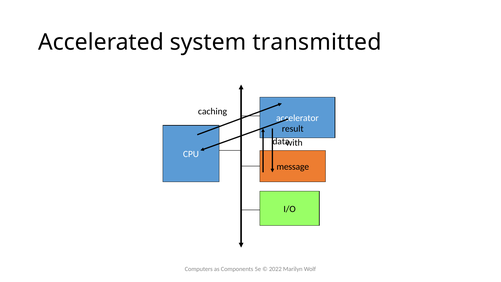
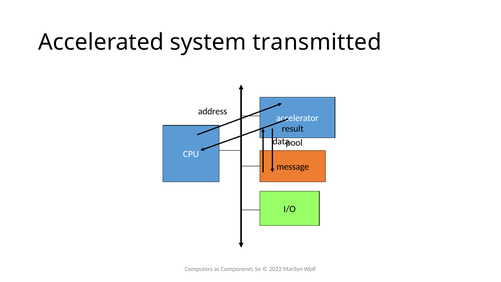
caching: caching -> address (213, 111)
with: with -> pool (294, 143)
